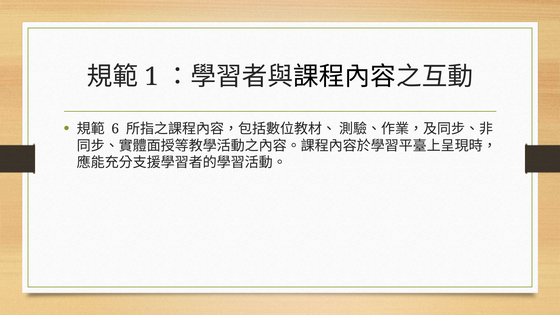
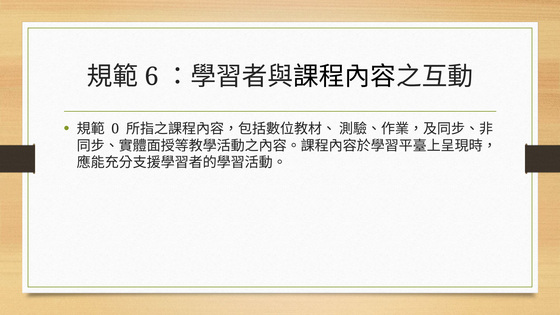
1: 1 -> 6 (152, 77)
6: 6 -> 0 (115, 129)
